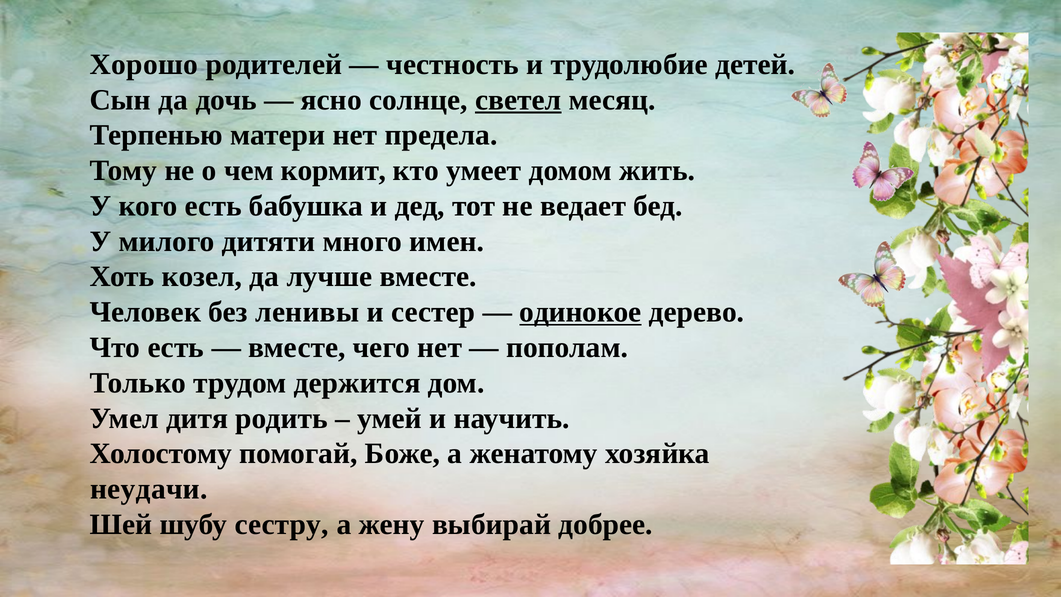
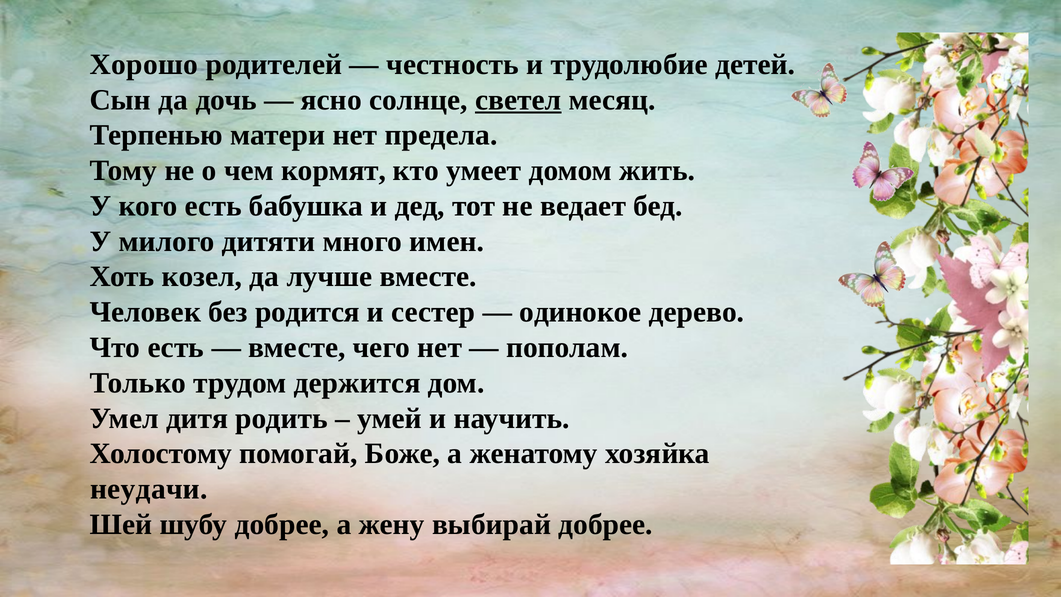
кормит: кормит -> кормят (334, 171)
ленивы: ленивы -> родится (307, 312)
одинокое underline: present -> none (580, 312)
шубу сестру: сестру -> добрее (282, 524)
